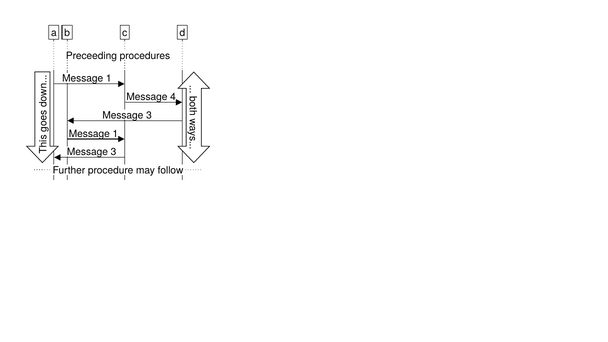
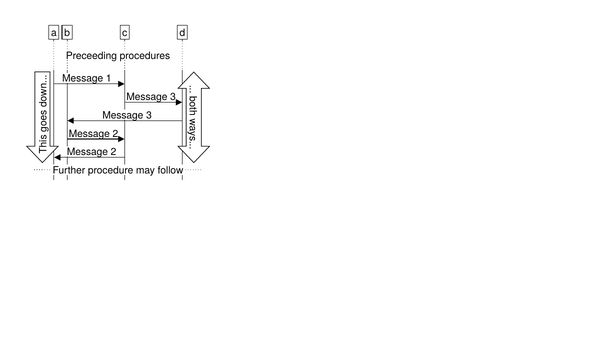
4: 4 -> 3 (173, 97)
1: 1 -> 2 (115, 134)
3: 3 -> 2 (114, 152)
